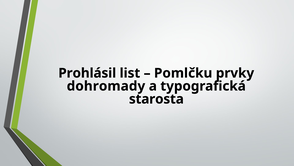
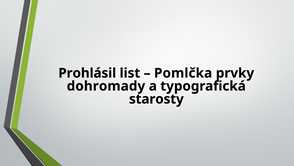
Pomlčku: Pomlčku -> Pomlčka (183, 73)
starosta: starosta -> starosty (156, 99)
